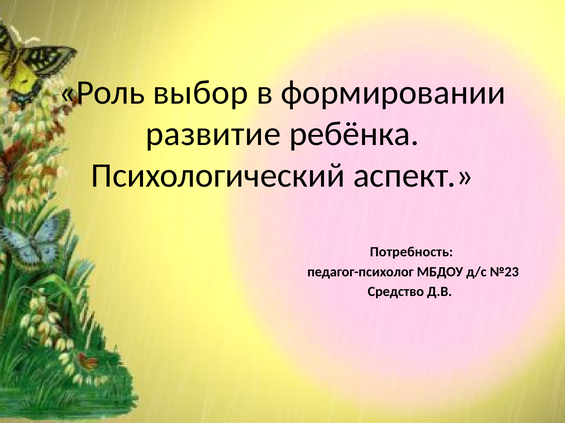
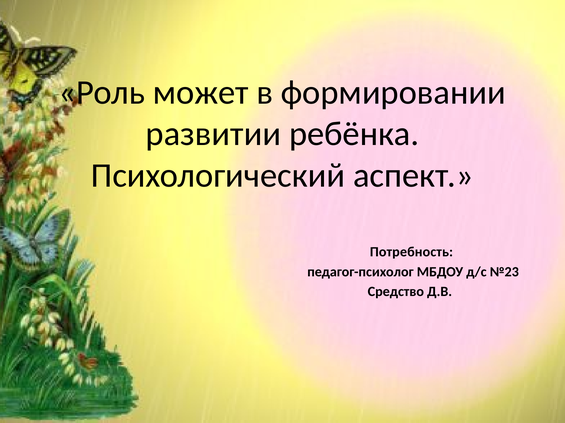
выбор: выбор -> может (201, 93)
развитие: развитие -> развитии (213, 134)
